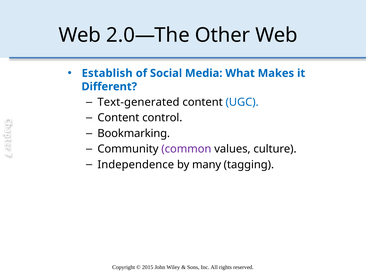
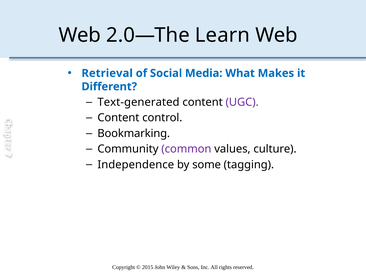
Other: Other -> Learn (222, 35)
Establish: Establish -> Retrieval (107, 73)
UGC colour: blue -> purple (242, 102)
many: many -> some (207, 165)
